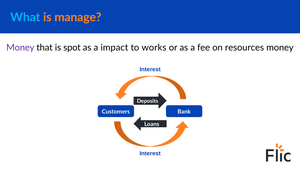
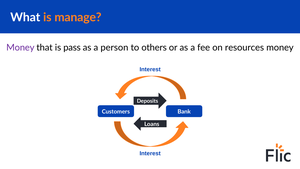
What colour: light blue -> white (25, 17)
spot: spot -> pass (72, 47)
impact: impact -> person (114, 47)
works: works -> others (154, 47)
